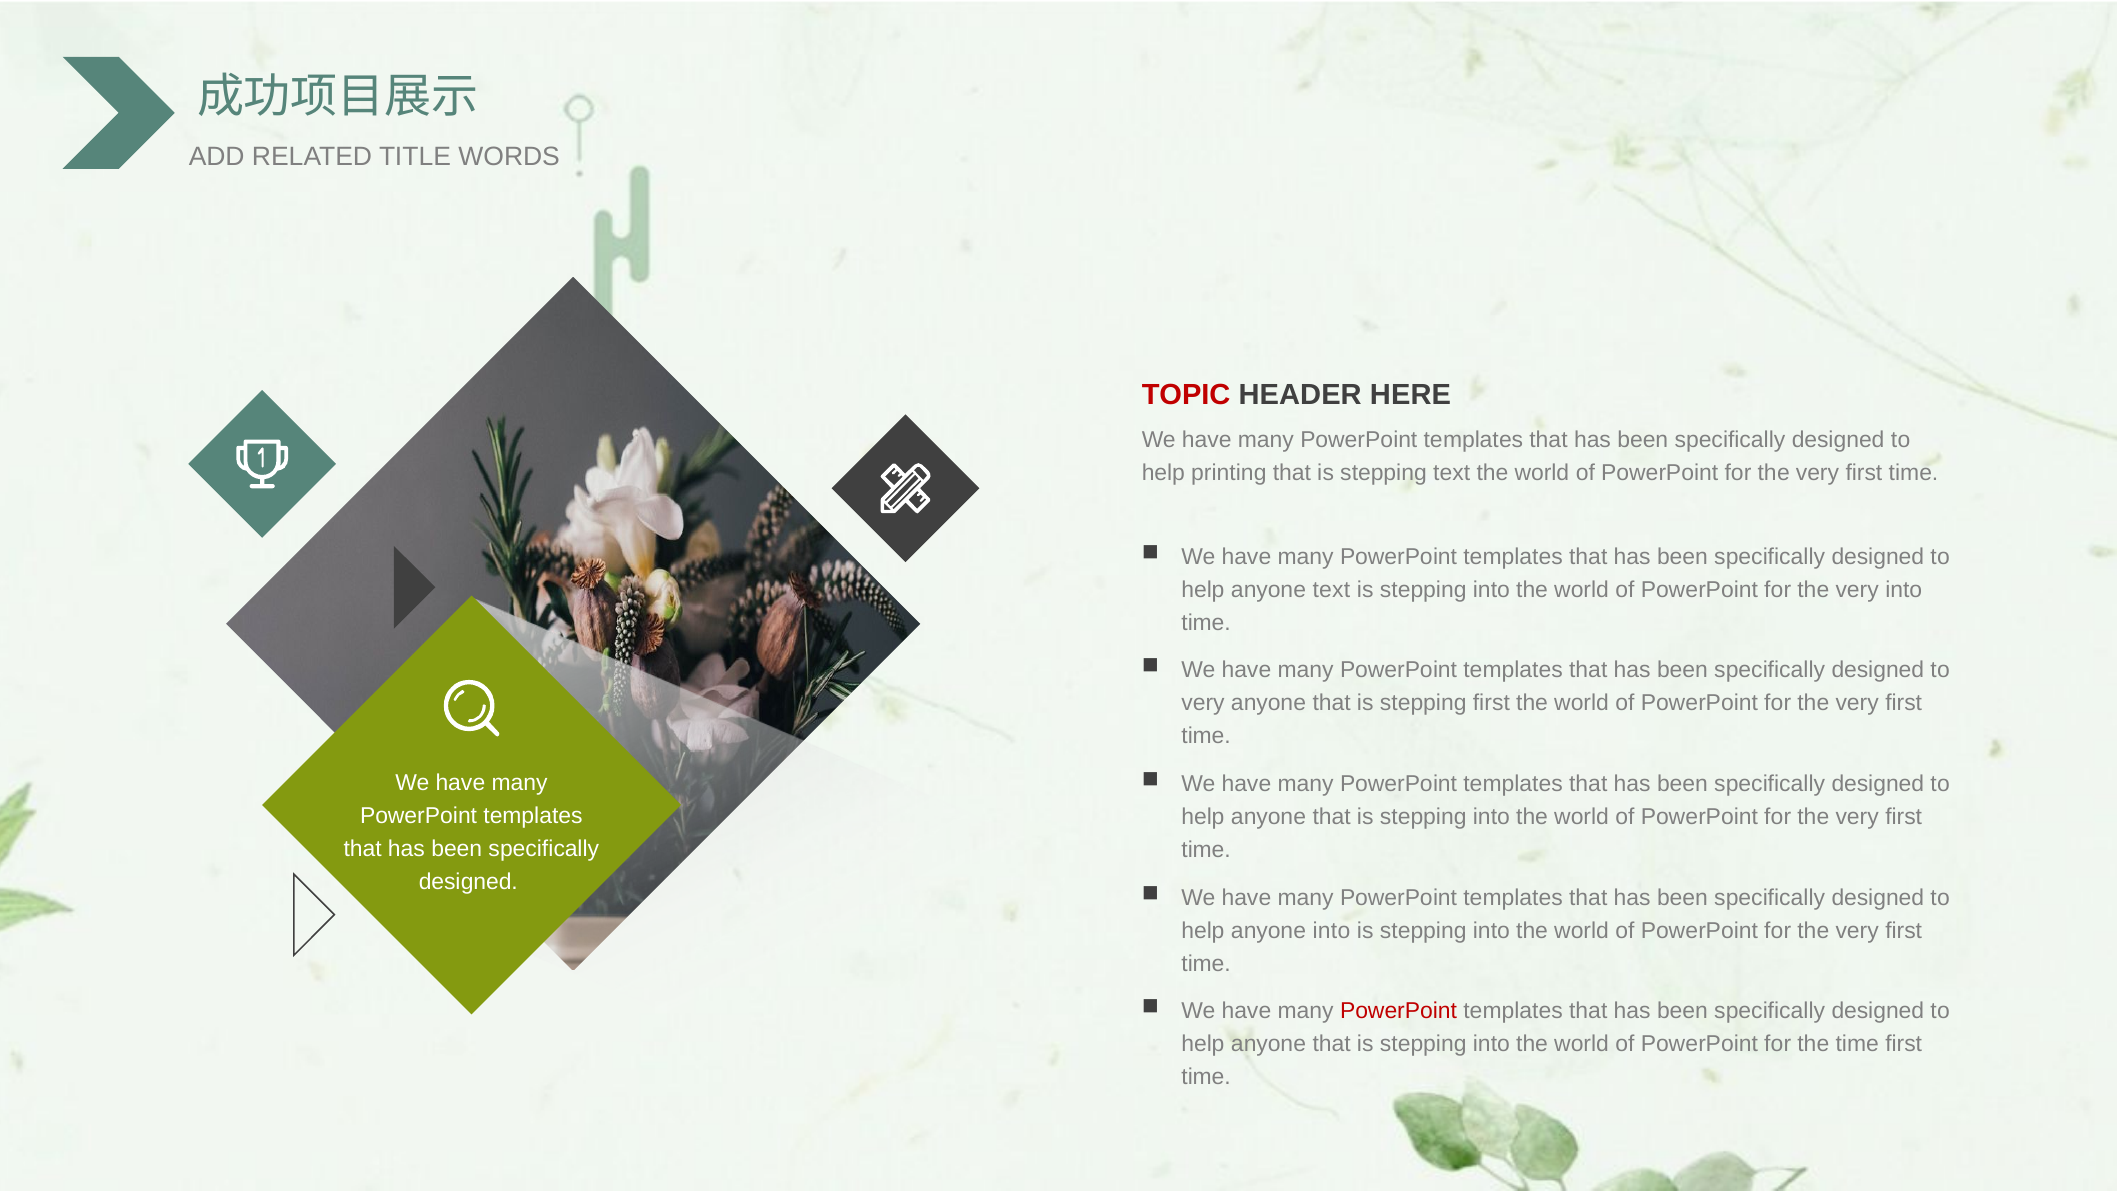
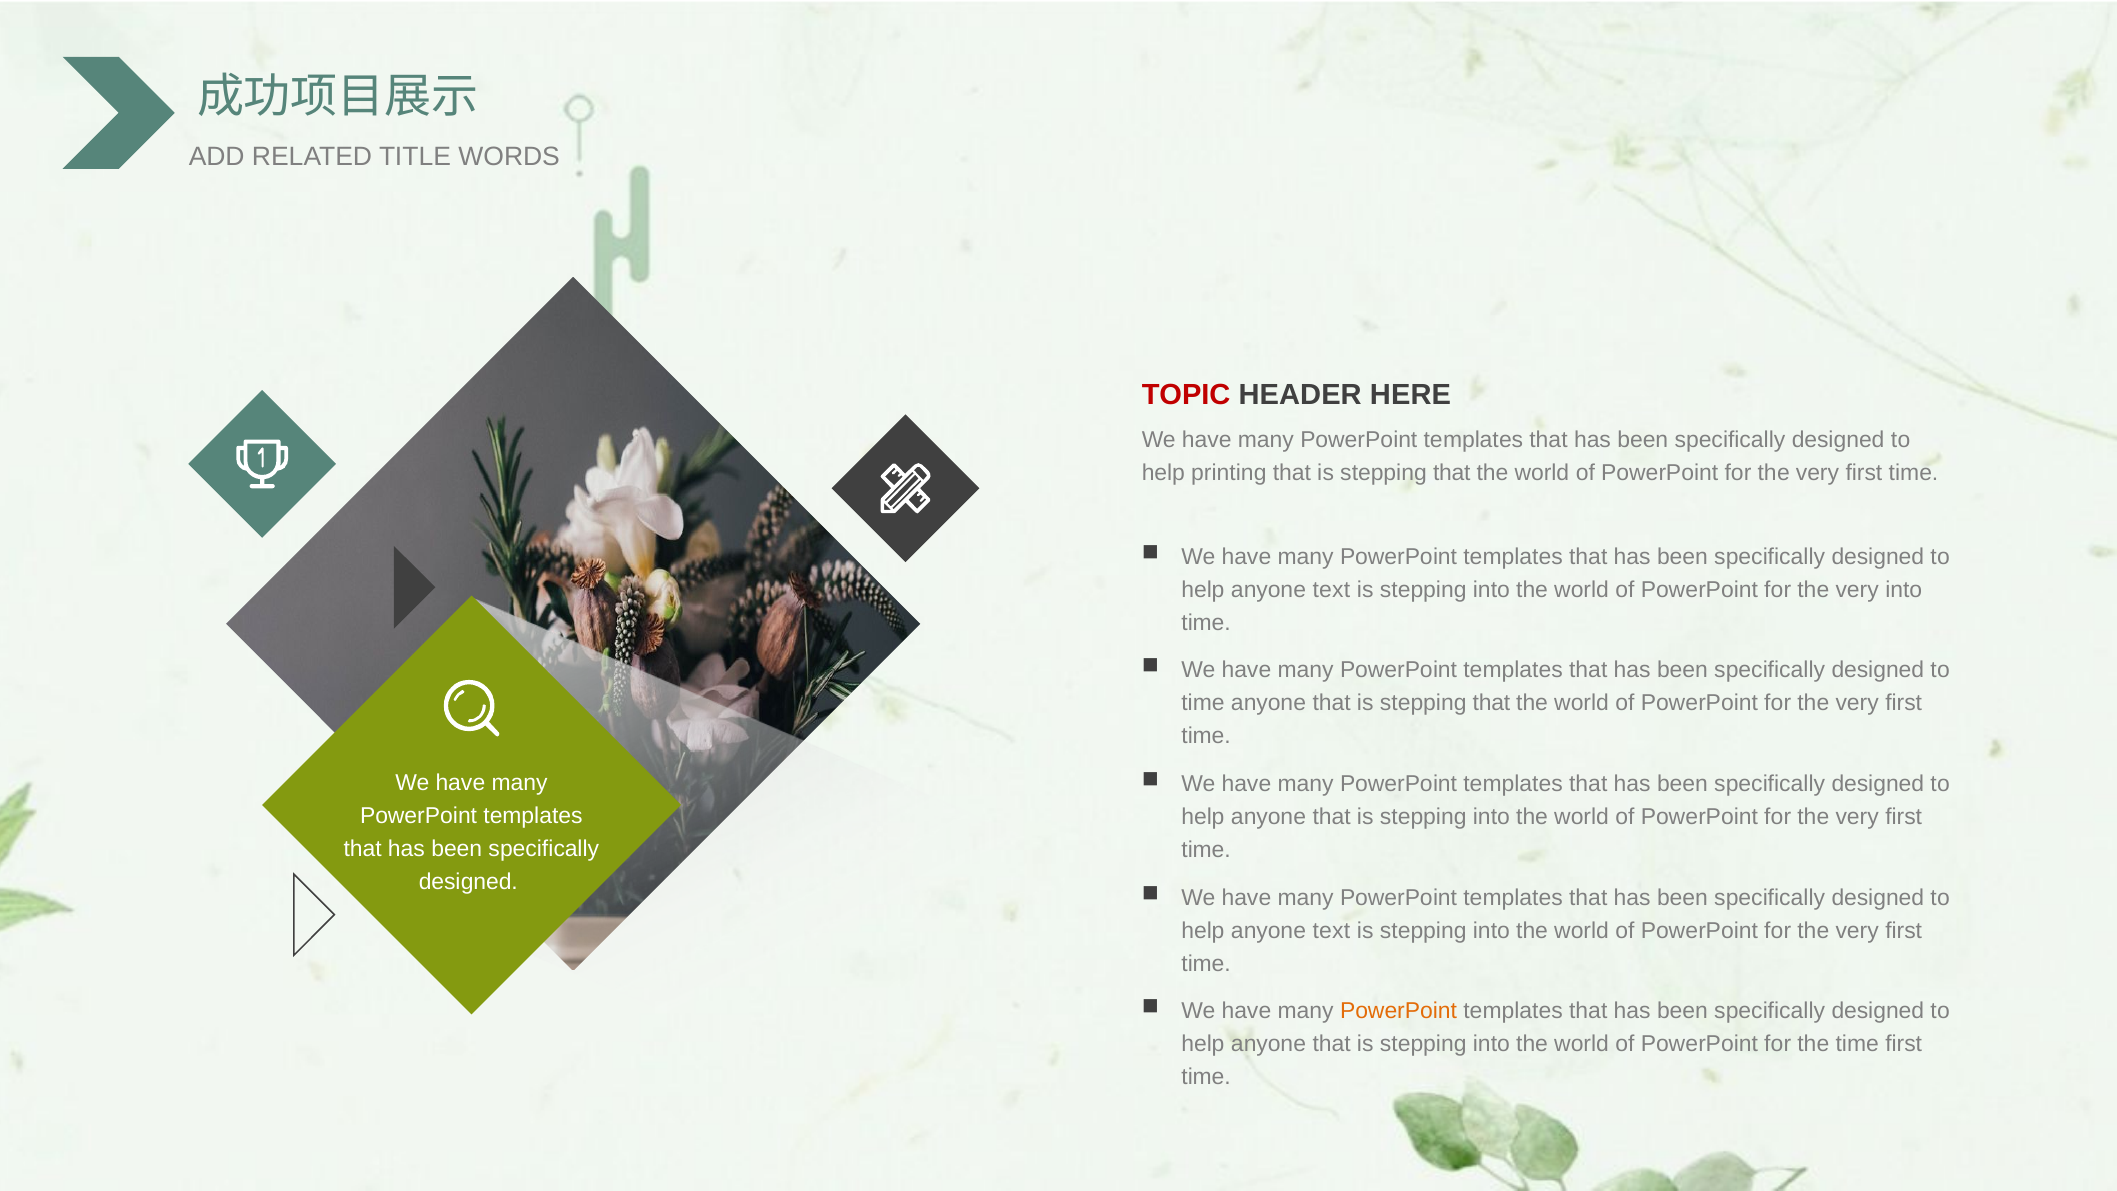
text: text -> that (1452, 473)
very: very -> time (1203, 703)
first: first -> that (1491, 703)
into: into -> text (1331, 931)
PowerPoint colour: red -> orange (1398, 1011)
